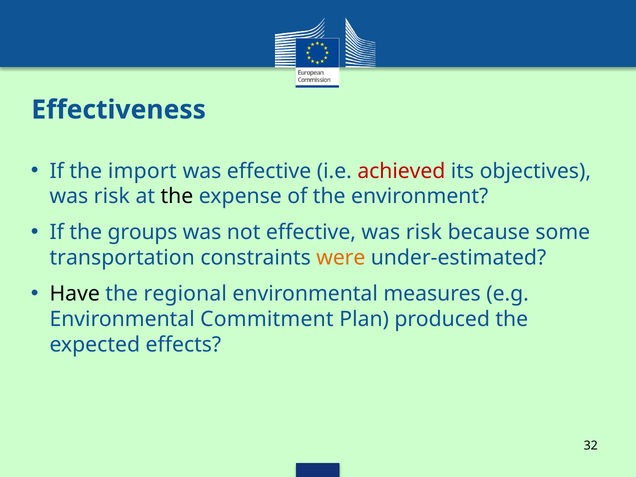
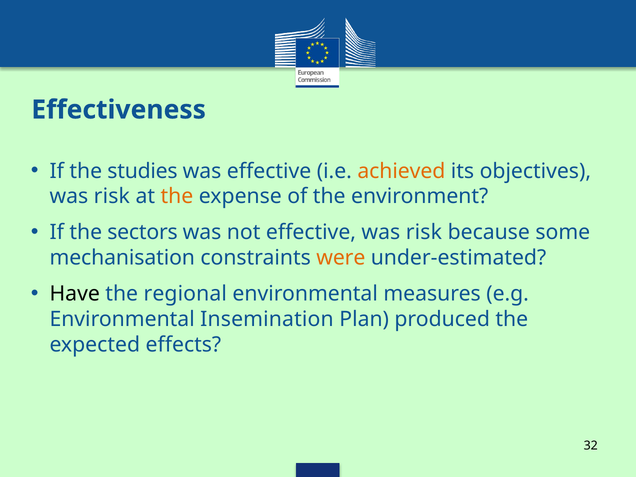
import: import -> studies (143, 171)
achieved colour: red -> orange (401, 171)
the colour: black -> orange (177, 196)
groups: groups -> sectors (143, 232)
transportation: transportation -> mechanisation (122, 258)
Commitment: Commitment -> Insemination (267, 319)
